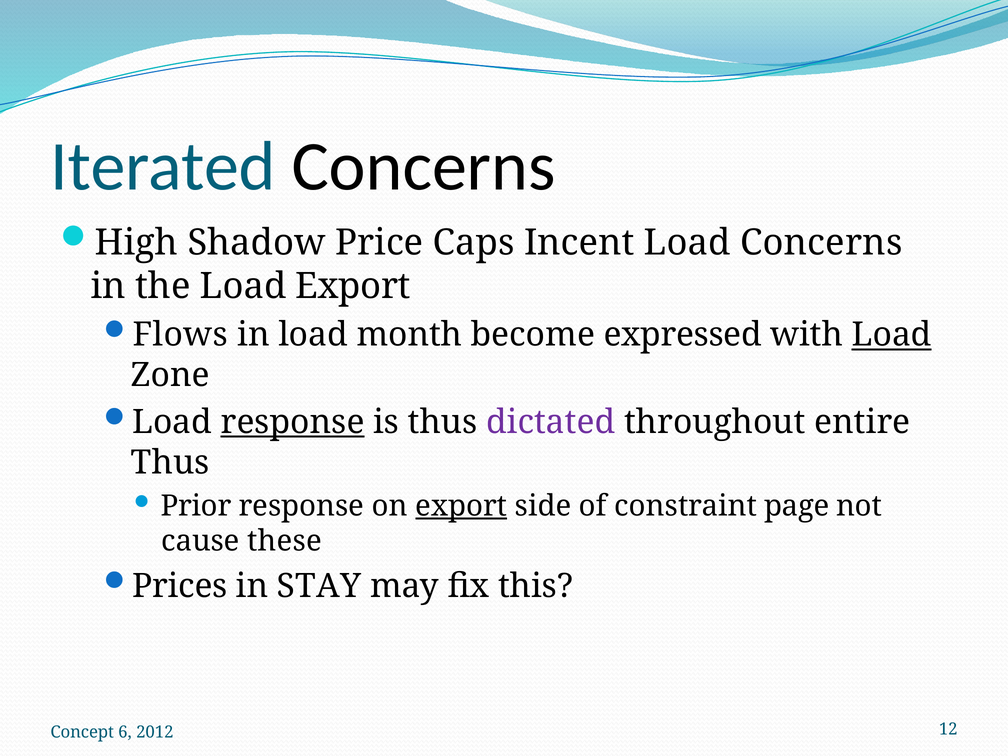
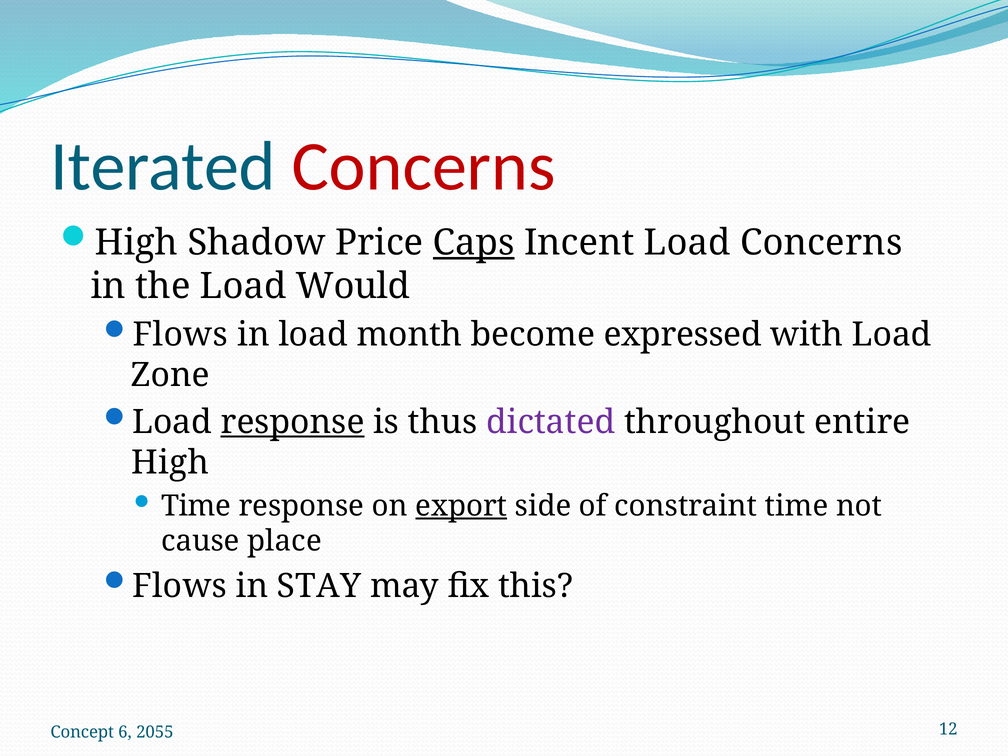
Concerns colour: black -> red (424, 166)
Caps underline: none -> present (474, 243)
Load Export: Export -> Would (353, 286)
Load underline: present -> none (892, 335)
Thus: Thus -> High (170, 463)
Prior: Prior -> Time (196, 506)
constraint page: page -> time (796, 506)
these: these -> place (285, 541)
Prices: Prices -> Flows (180, 586)
2012: 2012 -> 2055 (155, 732)
